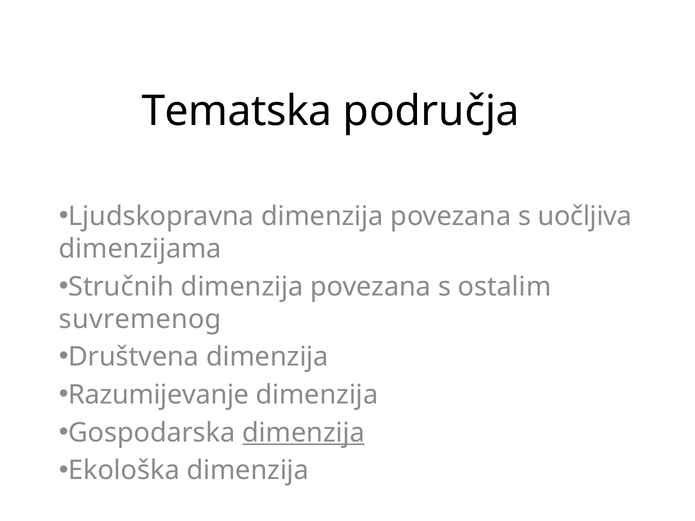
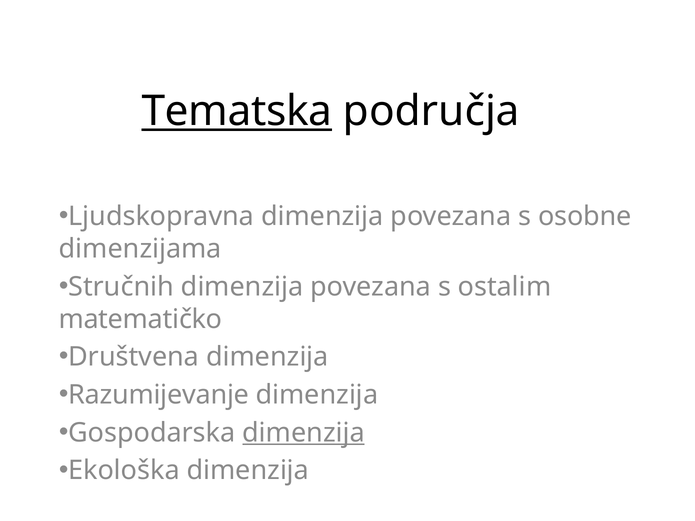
Tematska underline: none -> present (237, 111)
uočljiva: uočljiva -> osobne (585, 217)
suvremenog: suvremenog -> matematičko (140, 319)
